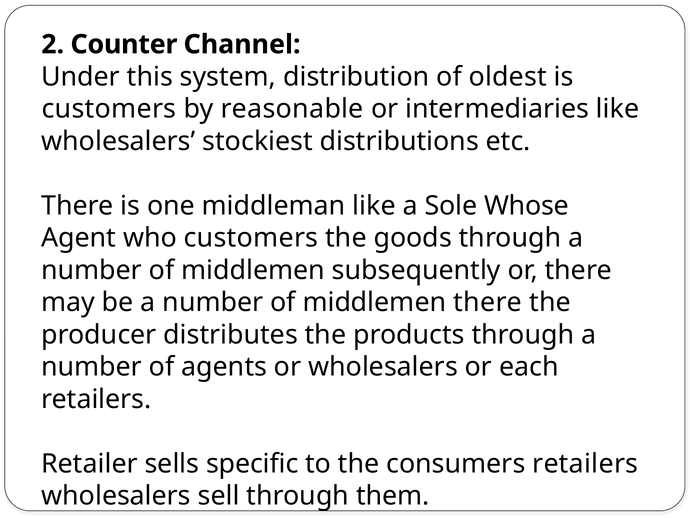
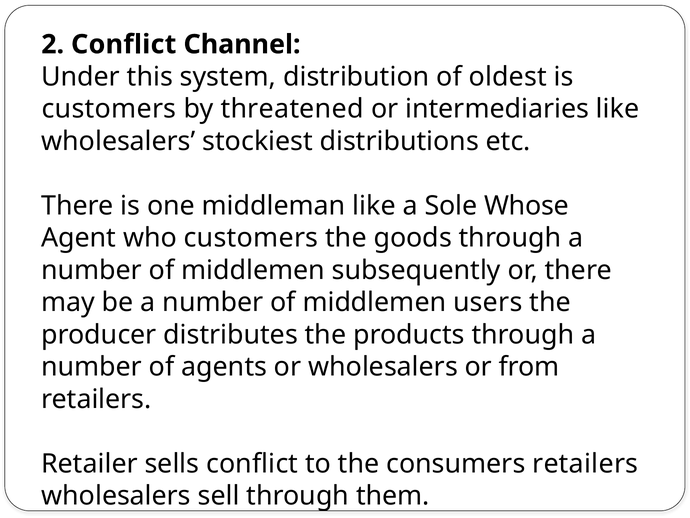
2 Counter: Counter -> Conflict (124, 44)
reasonable: reasonable -> threatened (292, 109)
middlemen there: there -> users (488, 302)
each: each -> from (529, 367)
sells specific: specific -> conflict (252, 463)
